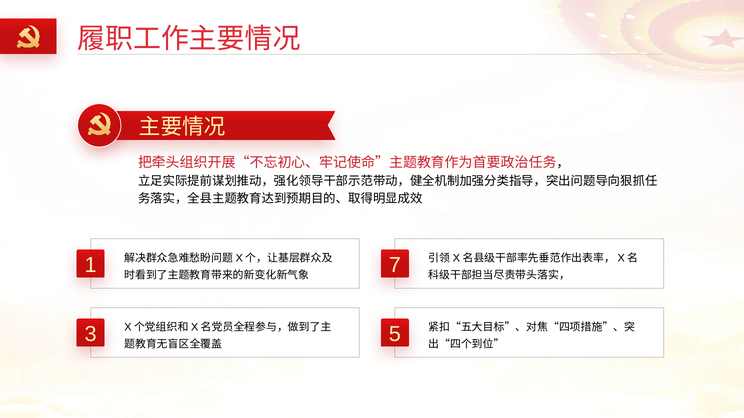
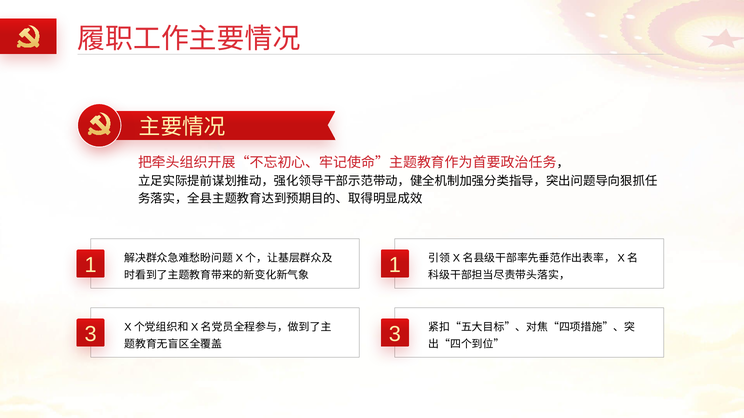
7: 7 -> 1 (395, 265)
5: 5 -> 3 (395, 335)
